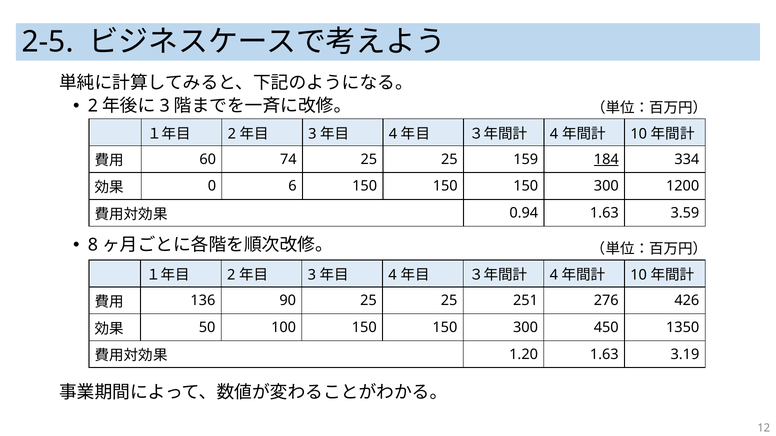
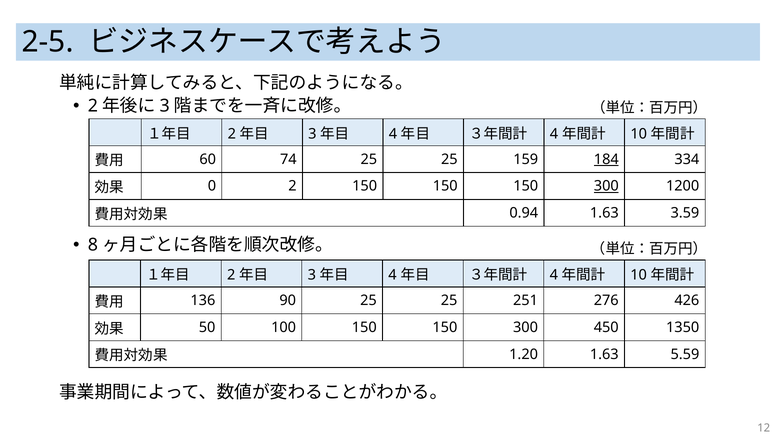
0 6: 6 -> 2 (293, 186)
300 underline: none -> present (606, 186)
3.19: 3.19 -> 5.59 (685, 355)
